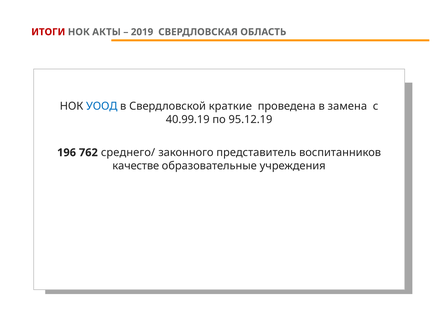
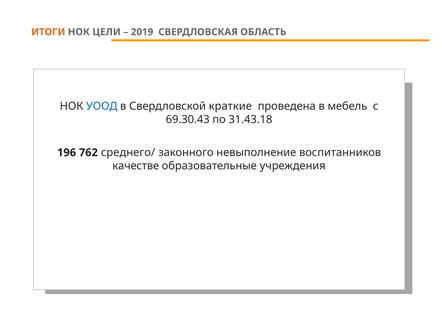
ИТОГИ colour: red -> orange (48, 32)
АКТЫ: АКТЫ -> ЦЕЛИ (107, 32)
замена: замена -> мебель (347, 106)
40.99.19: 40.99.19 -> 69.30.43 (188, 120)
95.12.19: 95.12.19 -> 31.43.18 (250, 120)
представитель: представитель -> невыполнение (256, 153)
